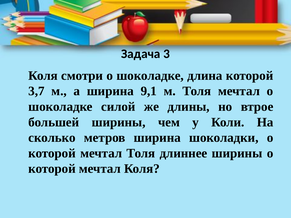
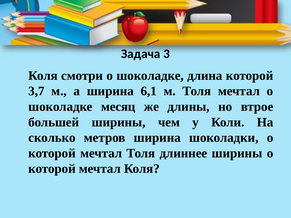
9,1: 9,1 -> 6,1 (149, 91)
силой: силой -> месяц (118, 107)
